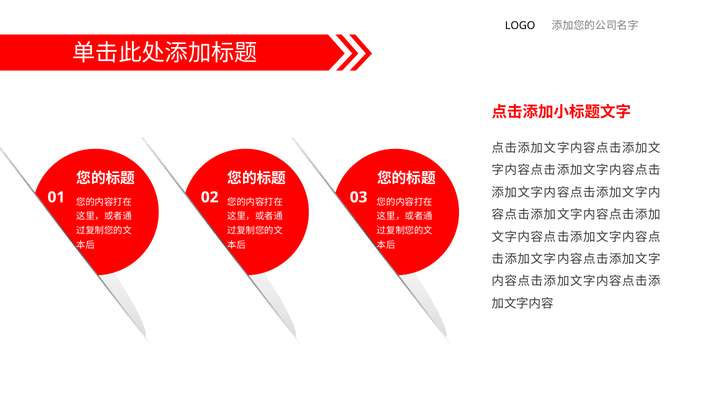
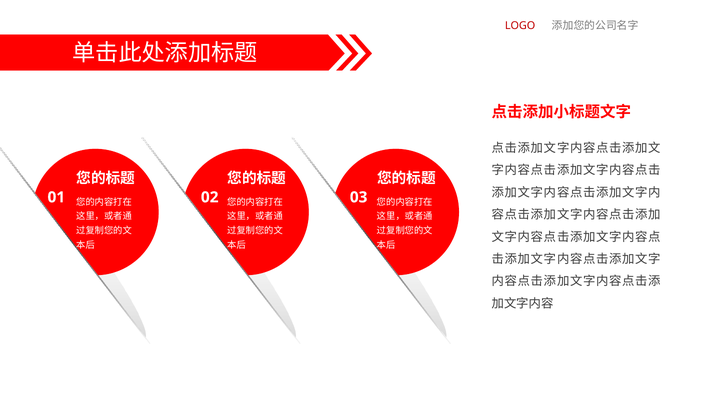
LOGO colour: black -> red (520, 26)
